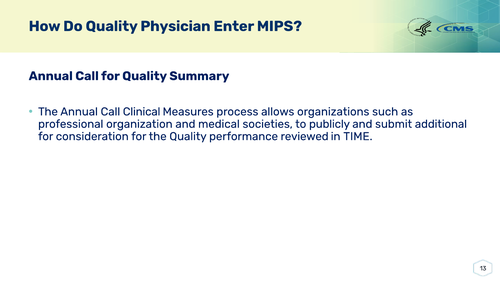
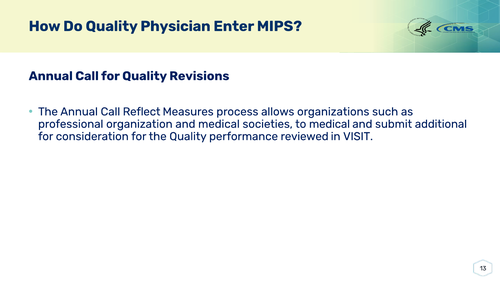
Summary: Summary -> Revisions (199, 76)
Clinical: Clinical -> Reflect (142, 112)
to publicly: publicly -> medical (329, 124)
TIME: TIME -> VISIT (358, 137)
